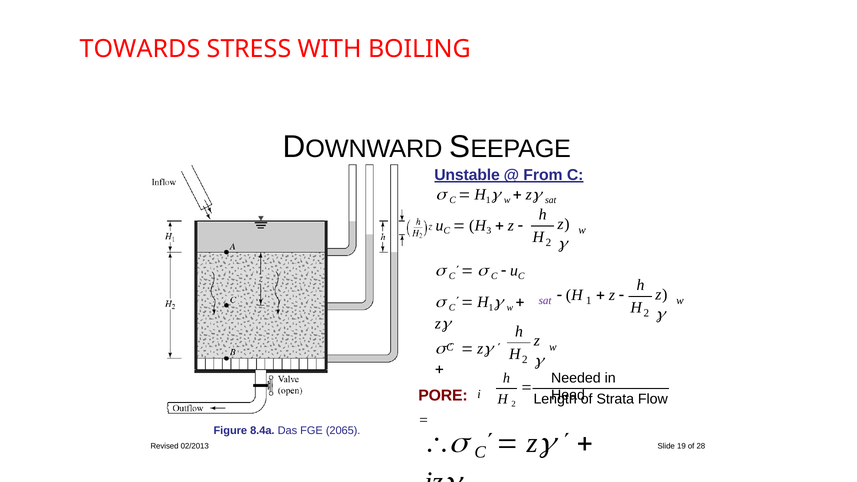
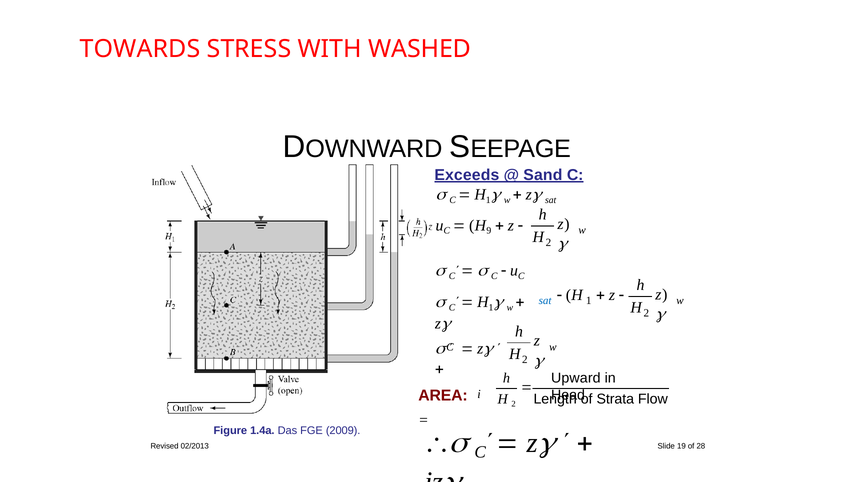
BOILING: BOILING -> WASHED (420, 49)
Unstable: Unstable -> Exceeds (467, 175)
From: From -> Sand (543, 175)
3: 3 -> 9 (489, 231)
sat colour: purple -> blue (545, 301)
Needed: Needed -> Upward (576, 378)
PORE: PORE -> AREA (443, 396)
8.4a: 8.4a -> 1.4a (262, 431)
2065: 2065 -> 2009 (343, 431)
